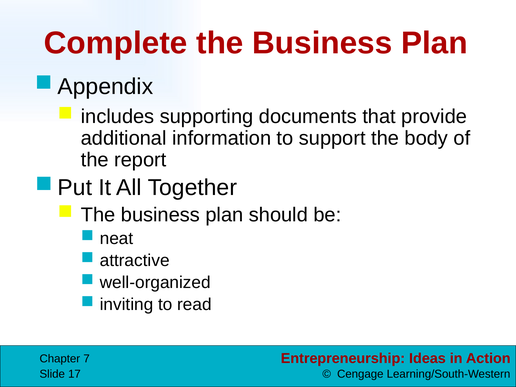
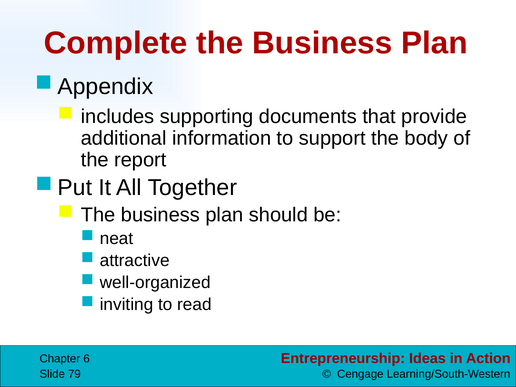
7: 7 -> 6 (87, 359)
17: 17 -> 79 (74, 374)
